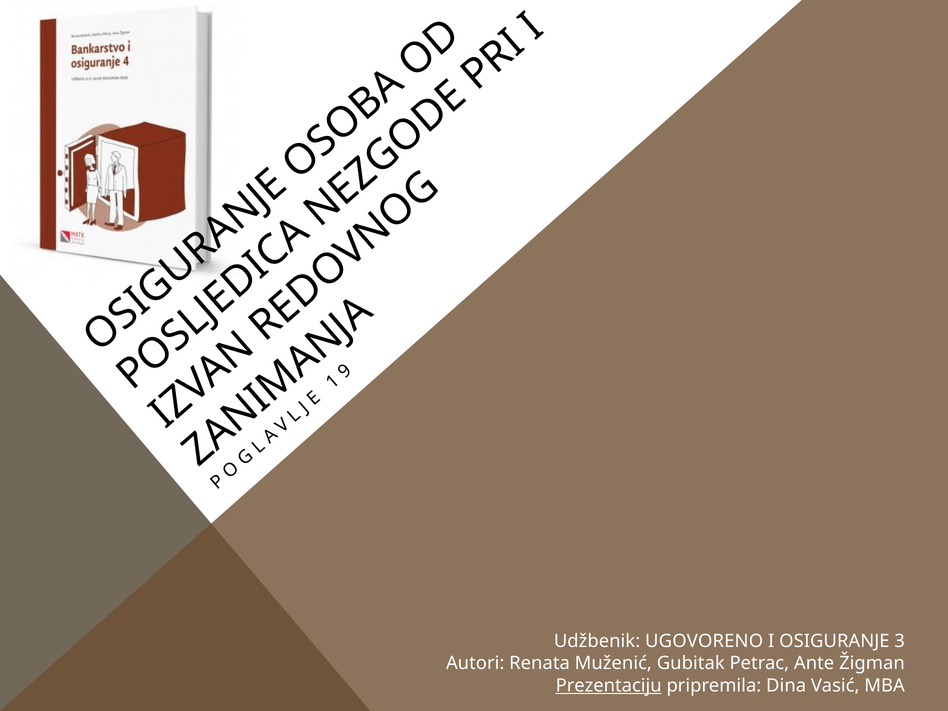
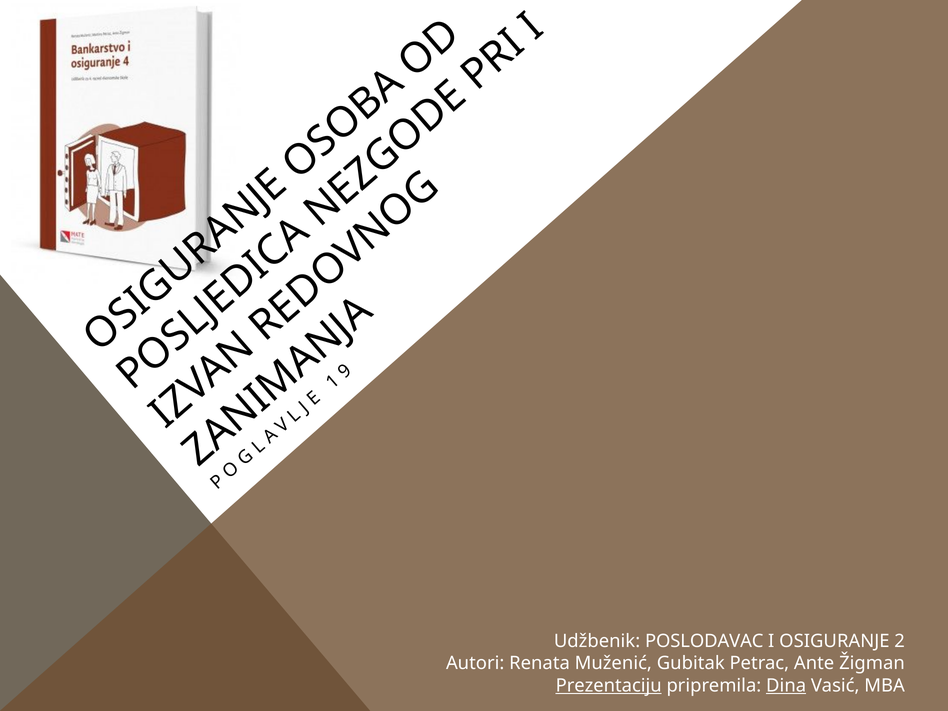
UGOVORENO: UGOVORENO -> POSLODAVAC (704, 641)
3: 3 -> 2 (900, 641)
Dina underline: none -> present (786, 686)
